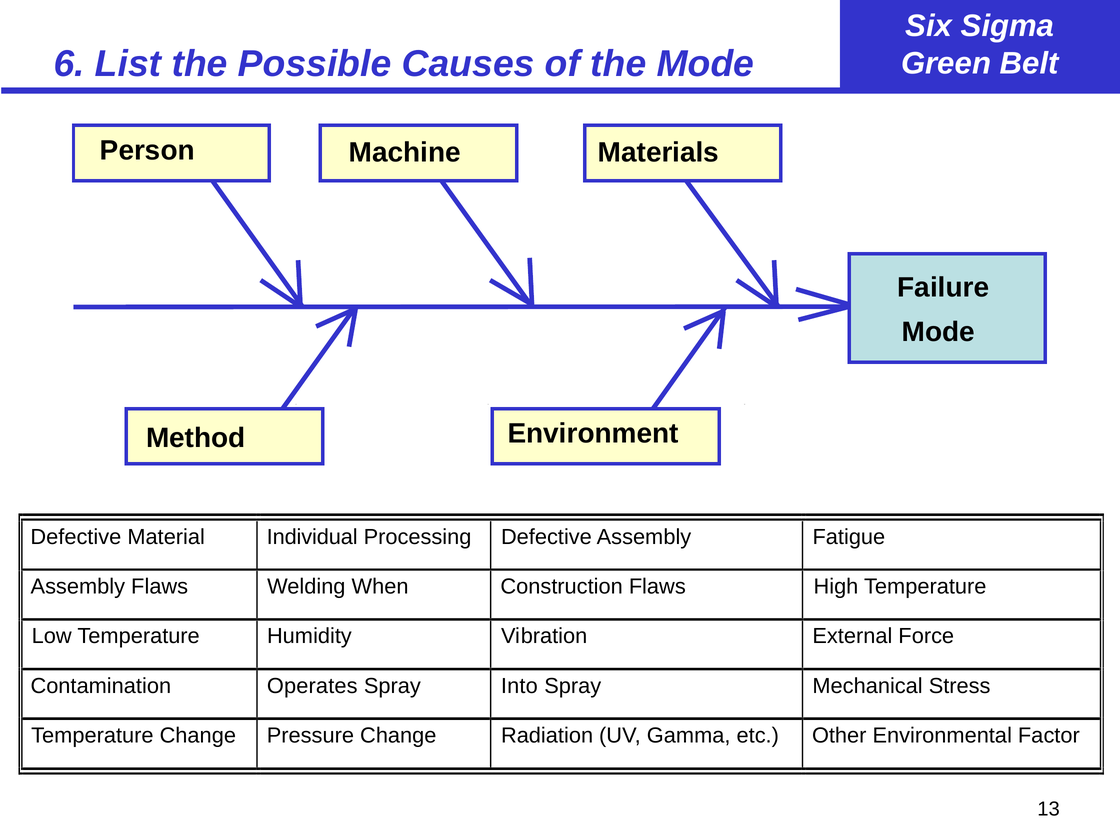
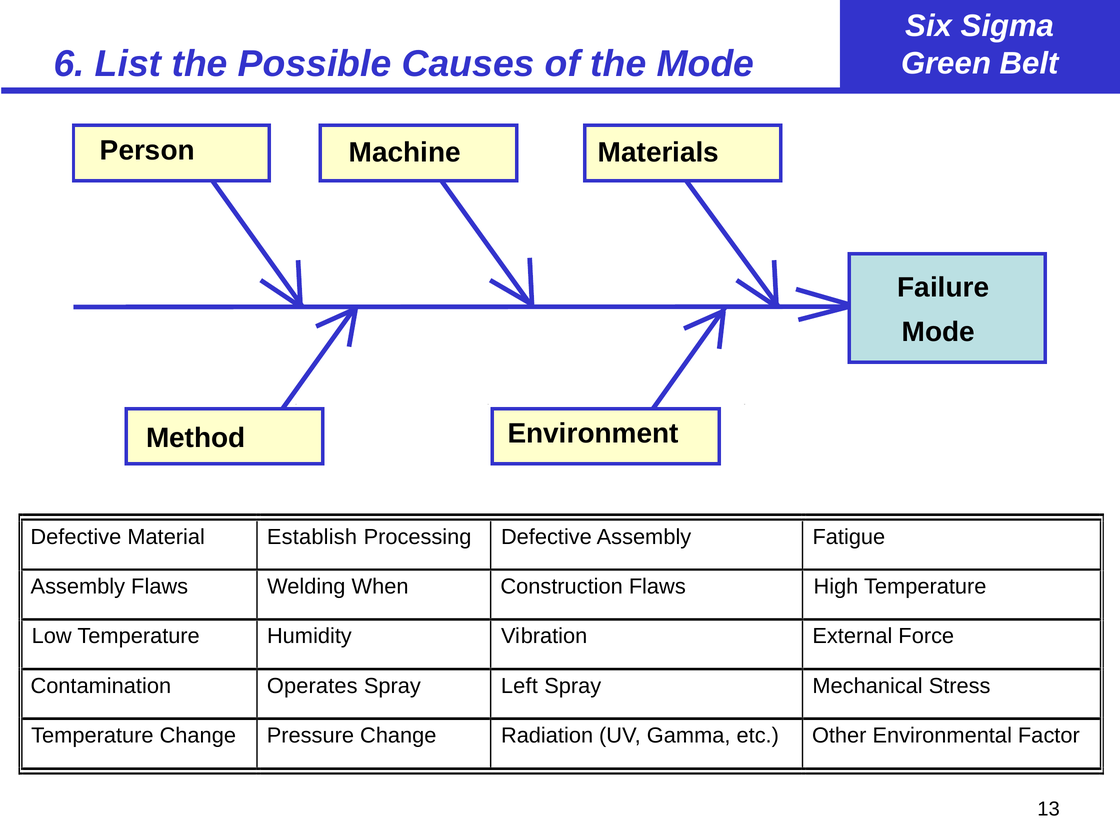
Individual: Individual -> Establish (312, 537)
Into: Into -> Left (519, 686)
